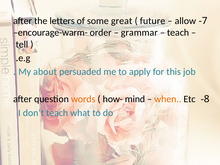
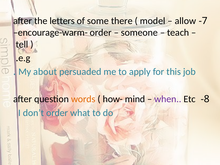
great: great -> there (122, 21)
future: future -> model (153, 21)
grammar: grammar -> someone (139, 33)
when colour: orange -> purple (168, 99)
don’t teach: teach -> order (57, 113)
